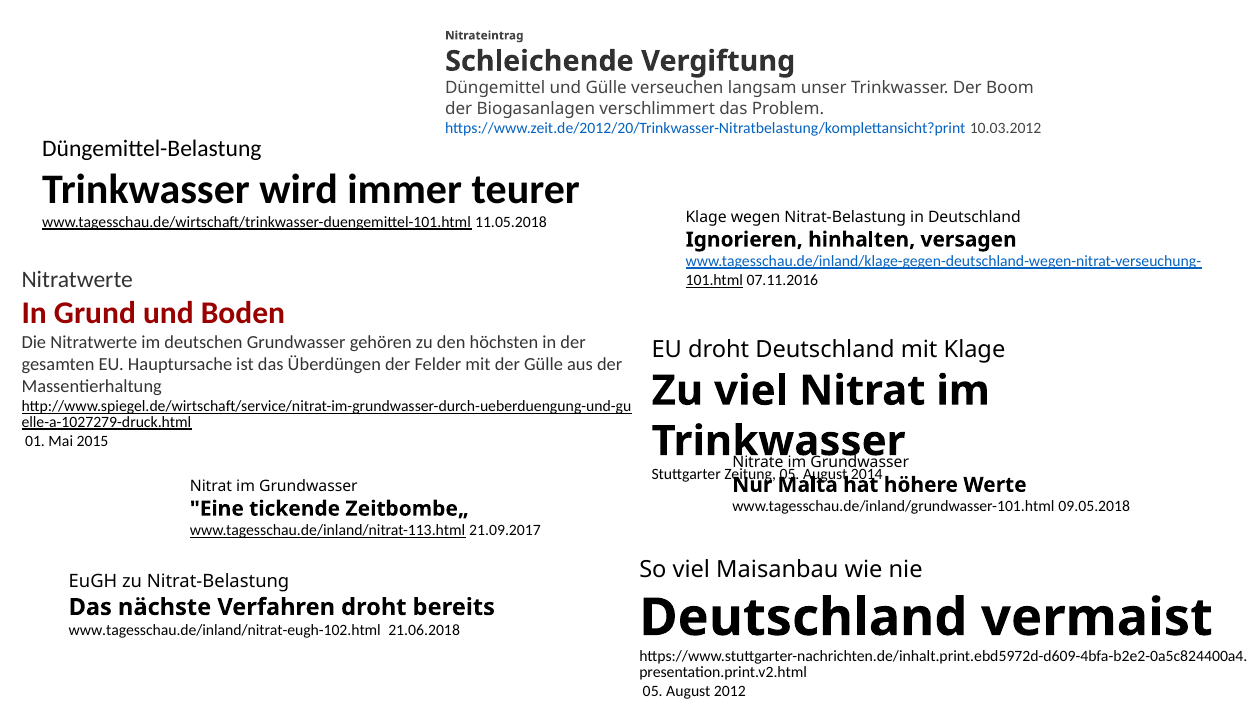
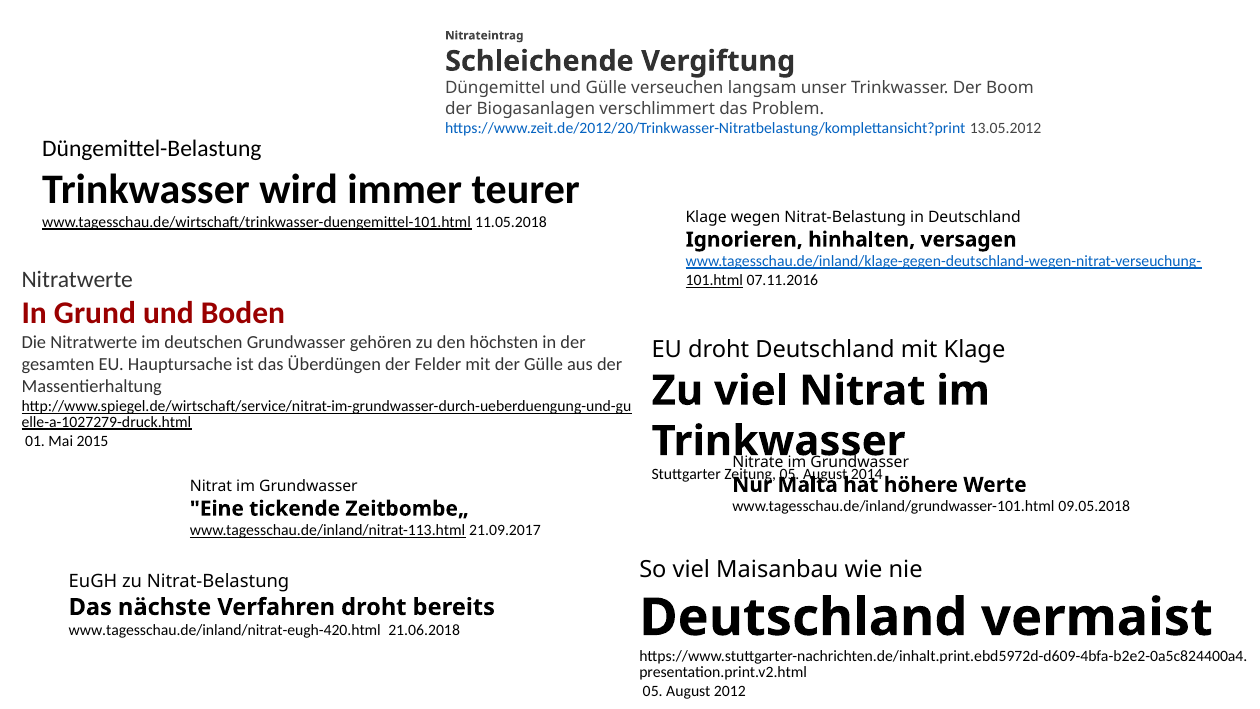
10.03.2012: 10.03.2012 -> 13.05.2012 (1006, 128)
www.tagesschau.de/inland/nitrat-eugh-102.html: www.tagesschau.de/inland/nitrat-eugh-102.html -> www.tagesschau.de/inland/nitrat-eugh-420.html (225, 630)
